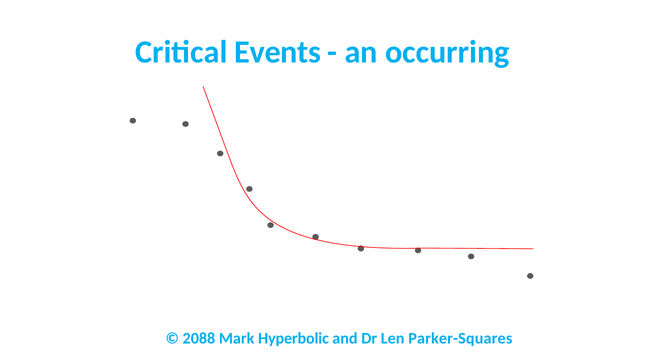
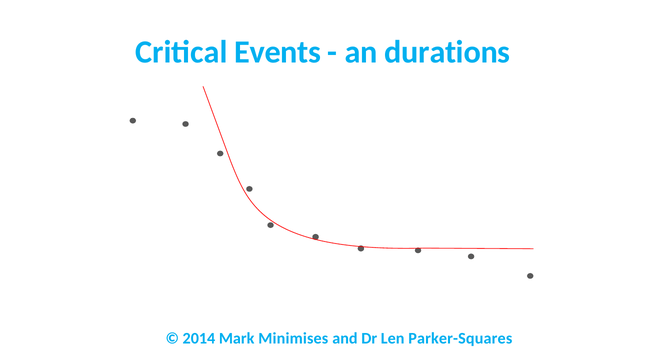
occurring: occurring -> durations (447, 52)
2088: 2088 -> 2014 (199, 338)
Hyperbolic: Hyperbolic -> Minimises (293, 338)
